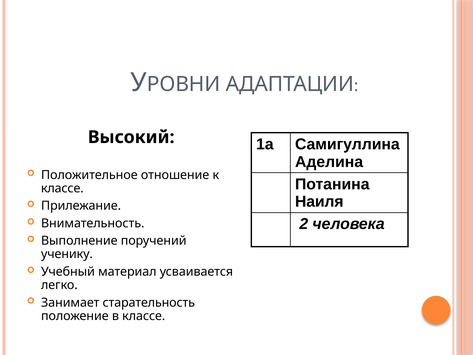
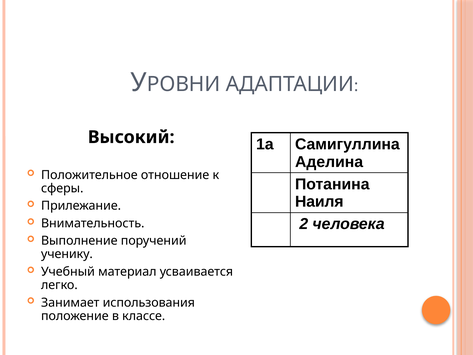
классе: классе -> сферы (62, 188)
старательность: старательность -> использования (149, 302)
